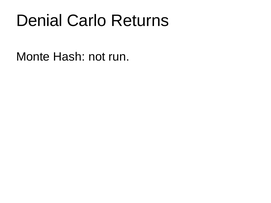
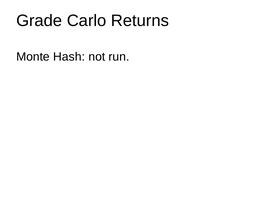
Denial: Denial -> Grade (39, 21)
